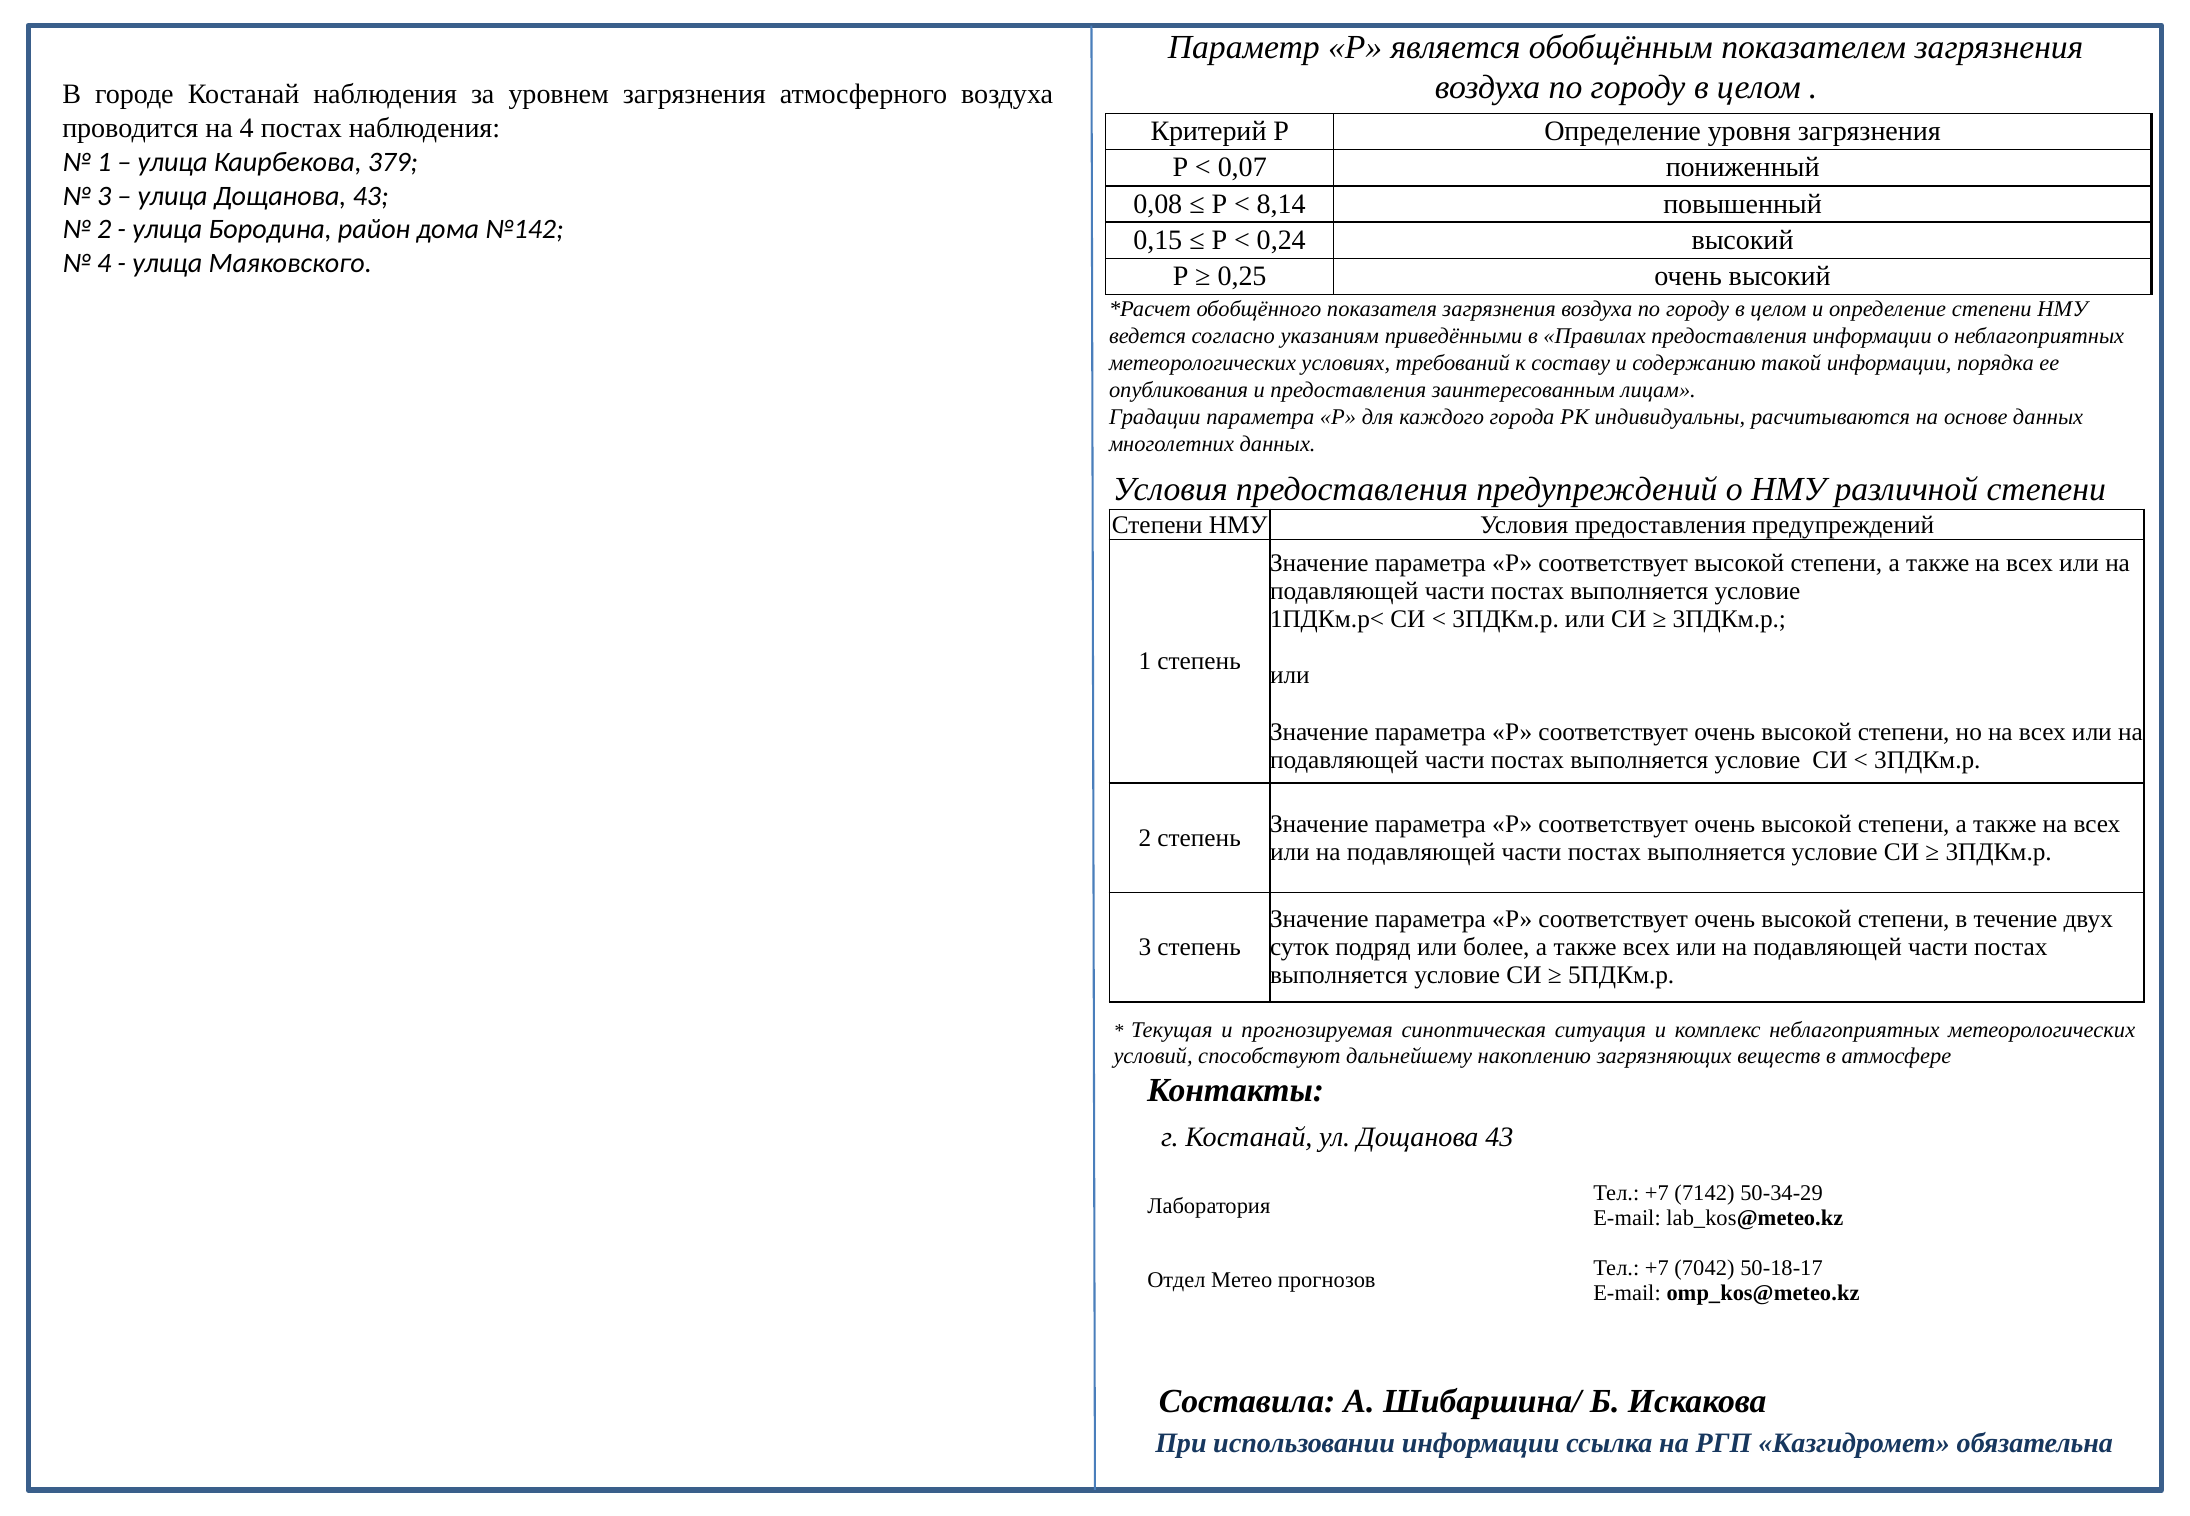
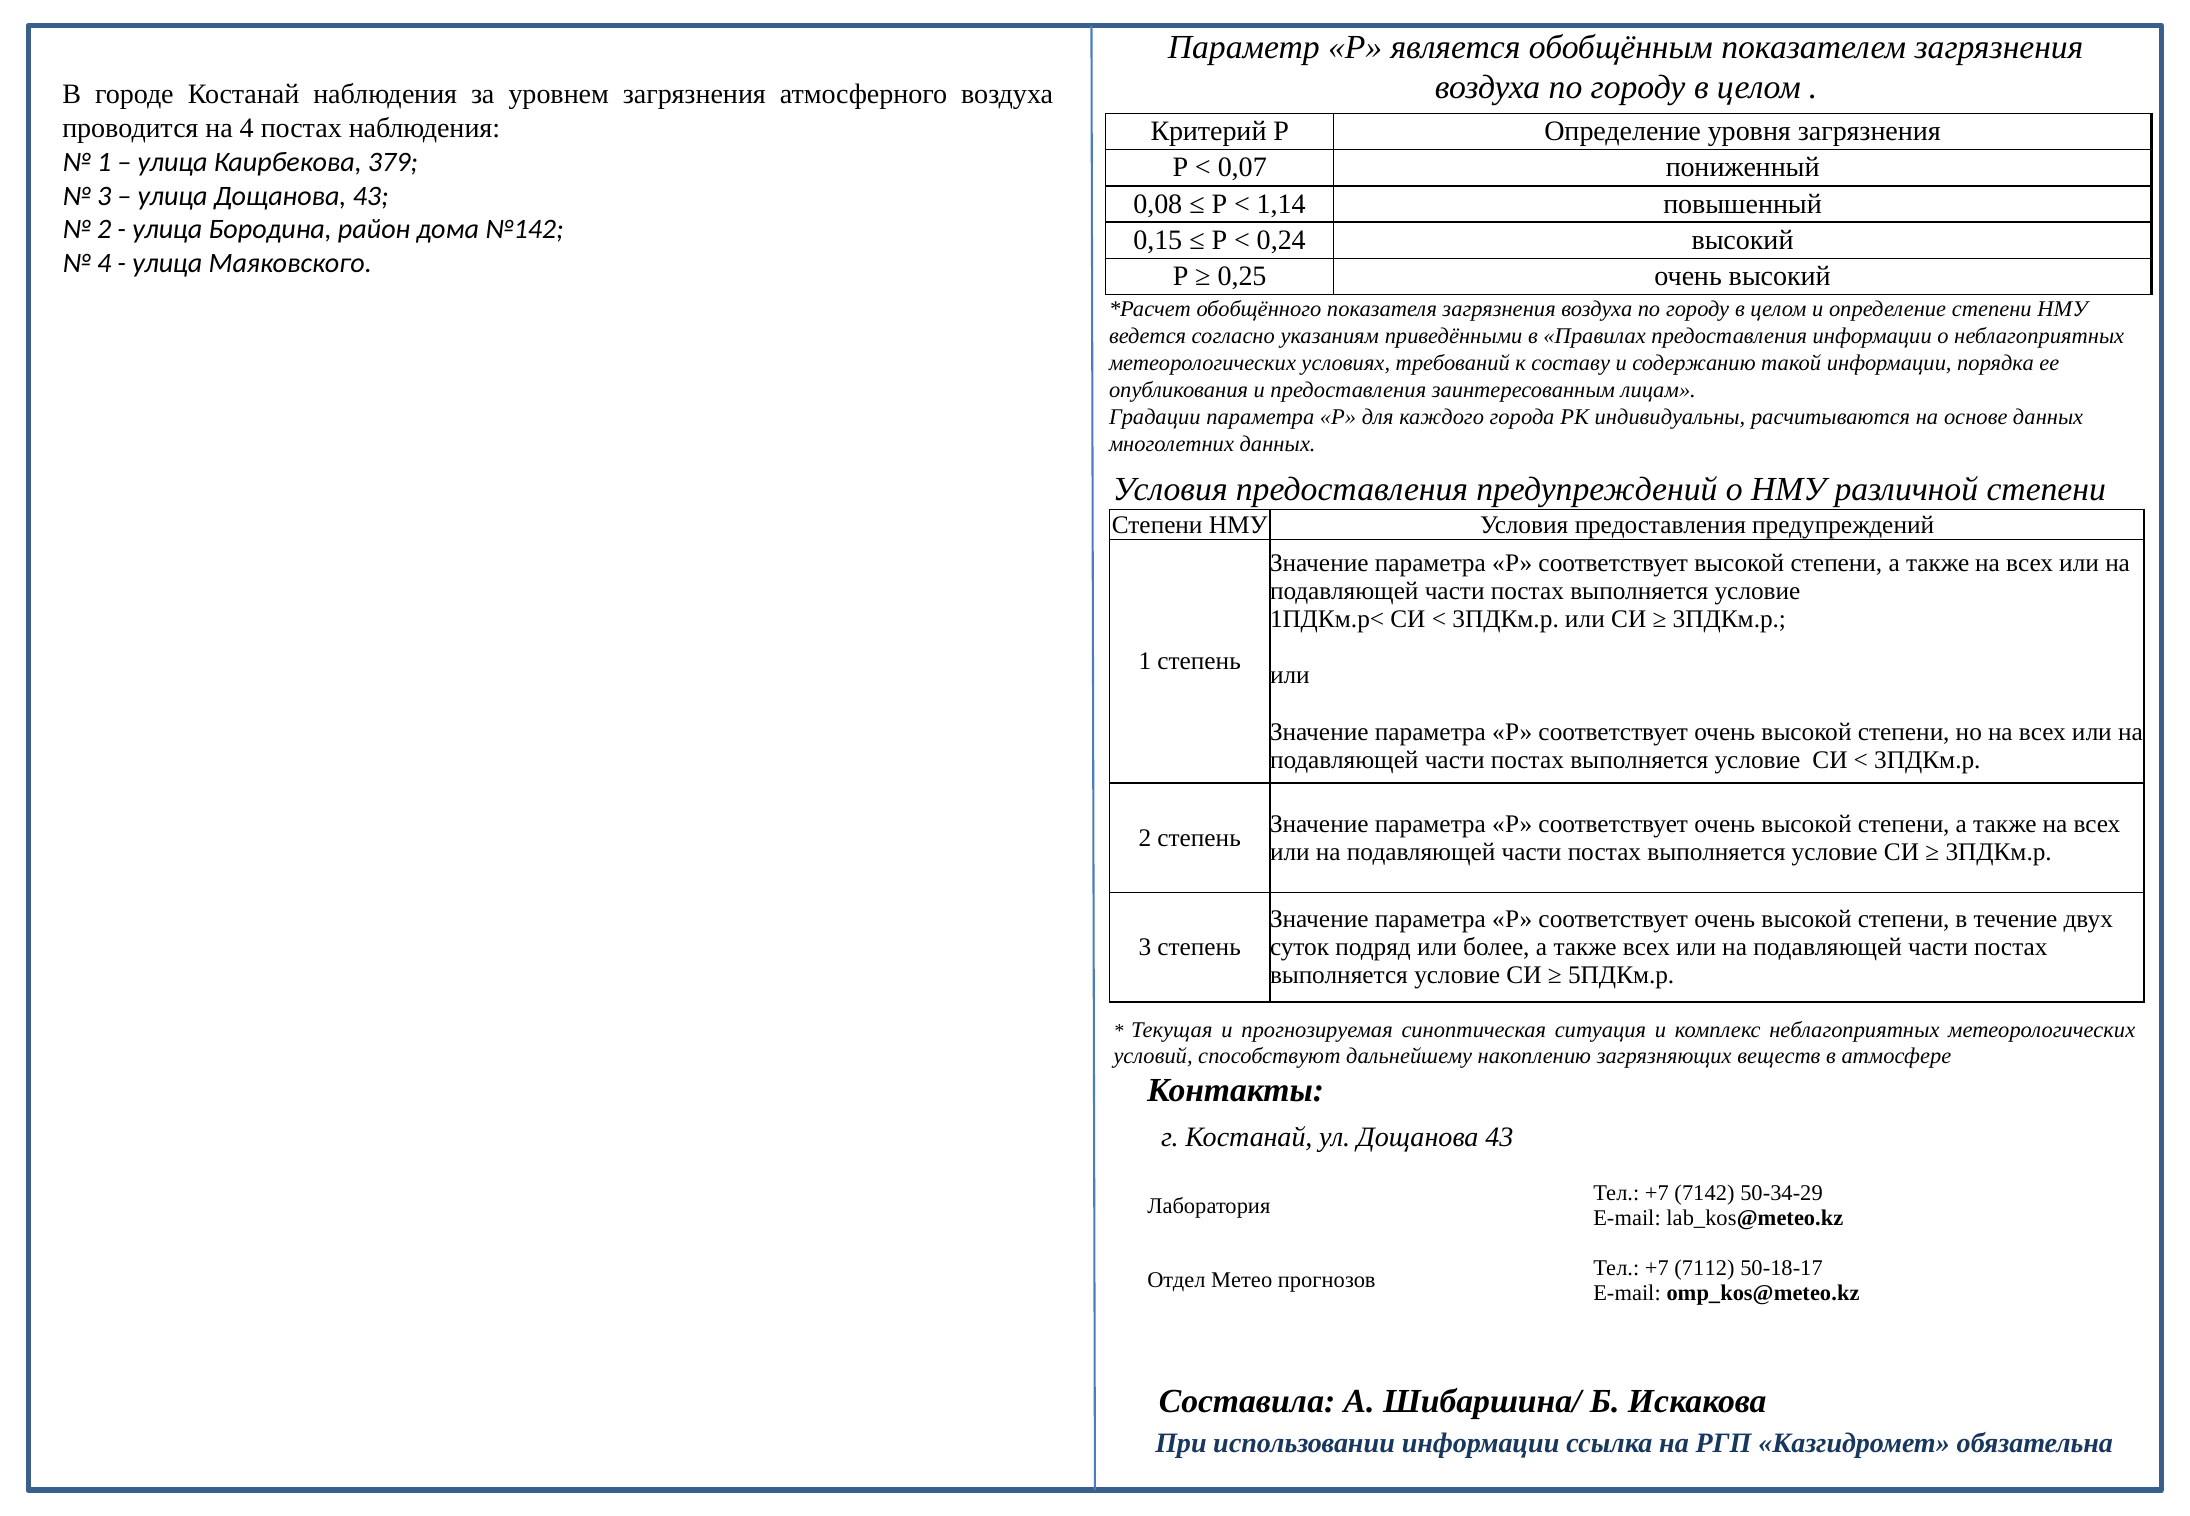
8,14: 8,14 -> 1,14 (1281, 204)
7042: 7042 -> 7112 (1704, 1268)
